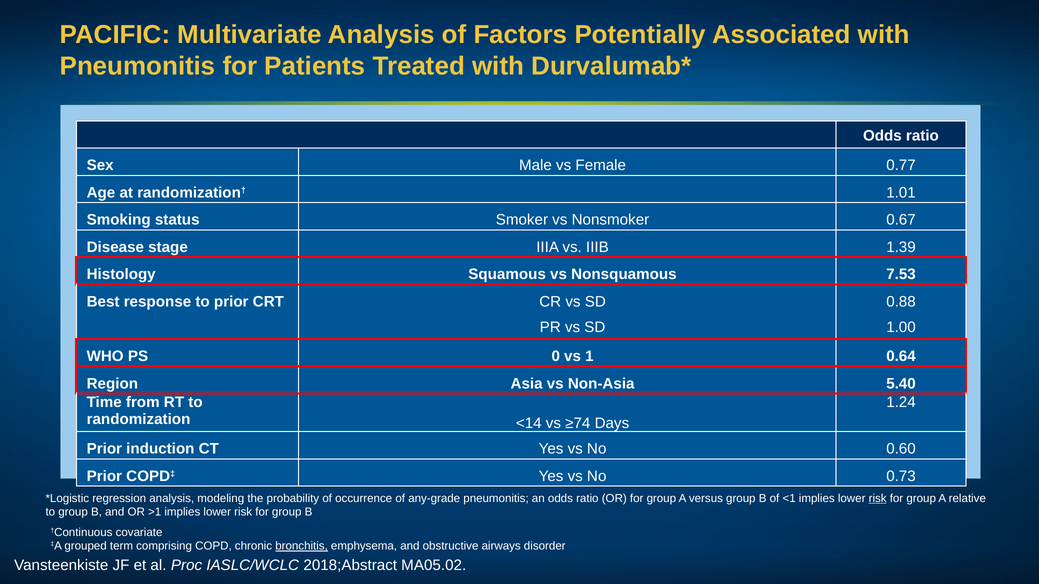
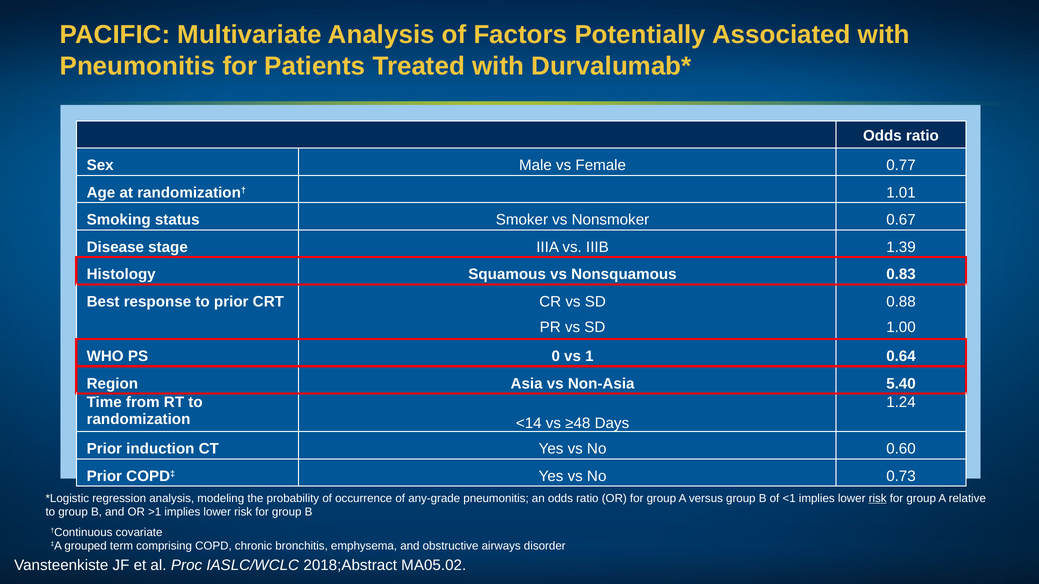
7.53: 7.53 -> 0.83 (901, 275)
≥74: ≥74 -> ≥48 (578, 424)
bronchitis underline: present -> none (302, 547)
